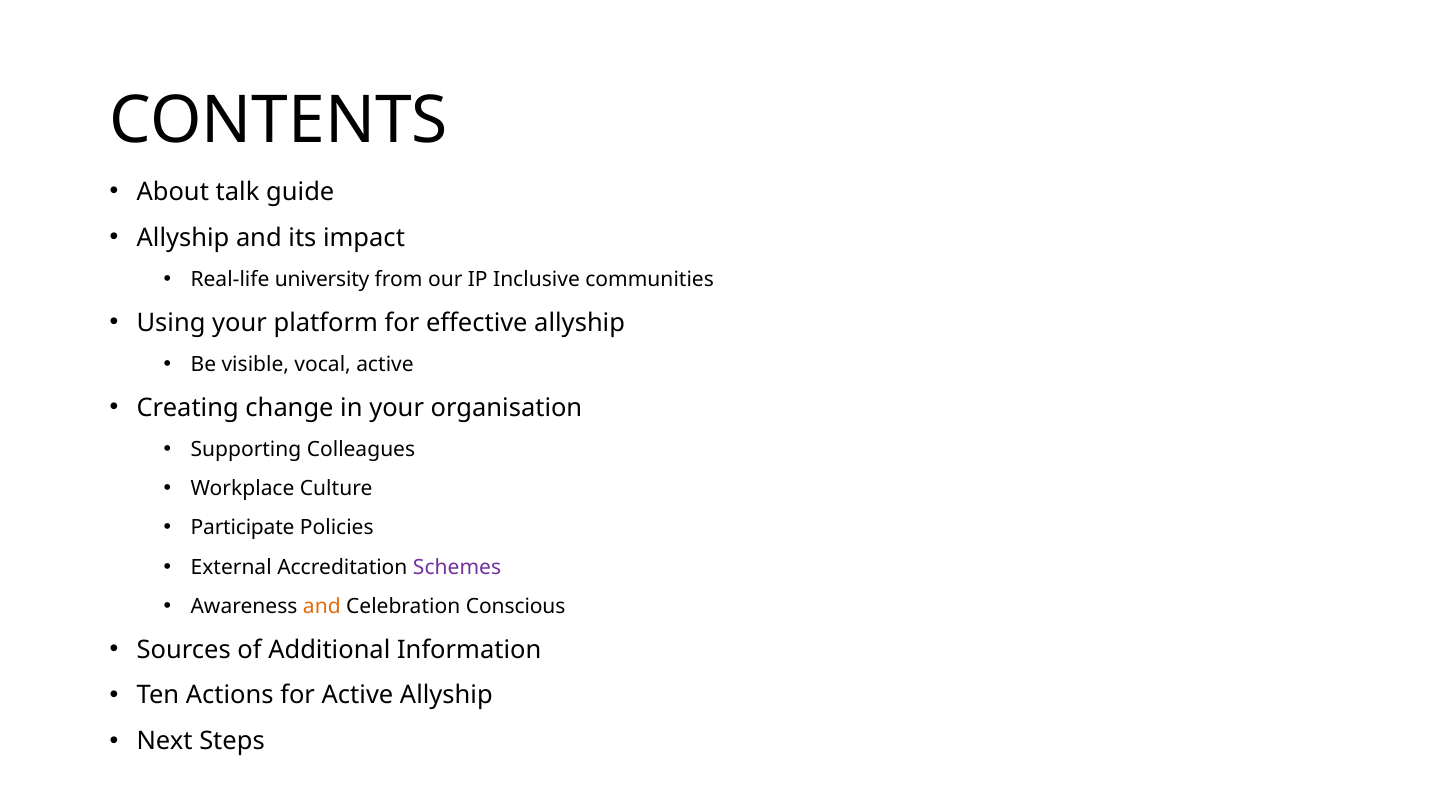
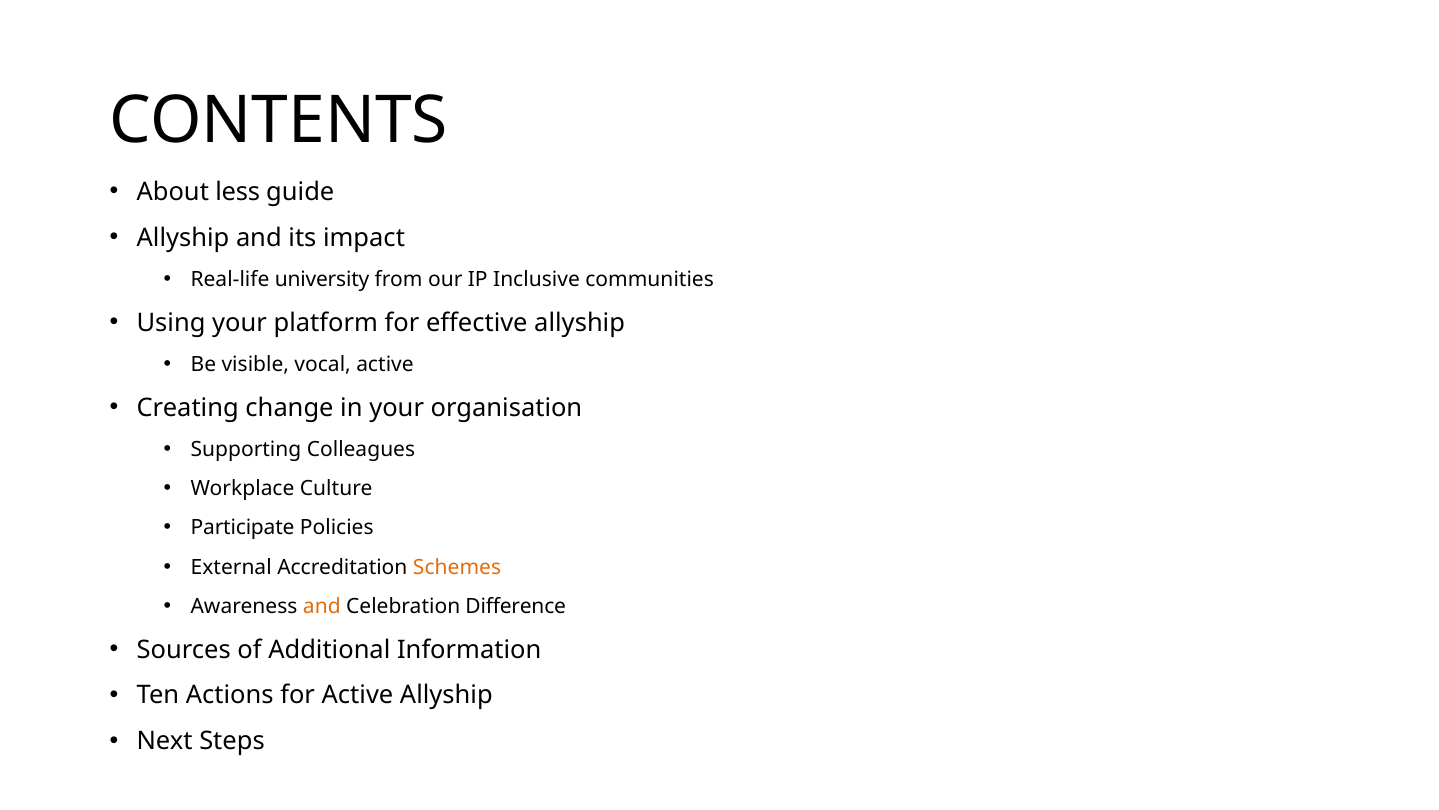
talk: talk -> less (238, 192)
Schemes colour: purple -> orange (457, 567)
Conscious: Conscious -> Difference (516, 606)
